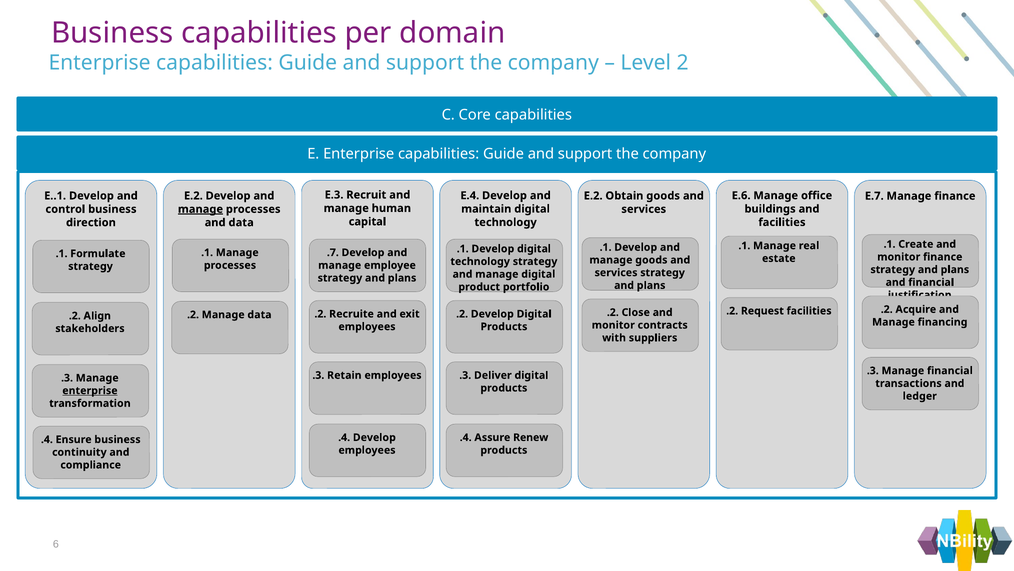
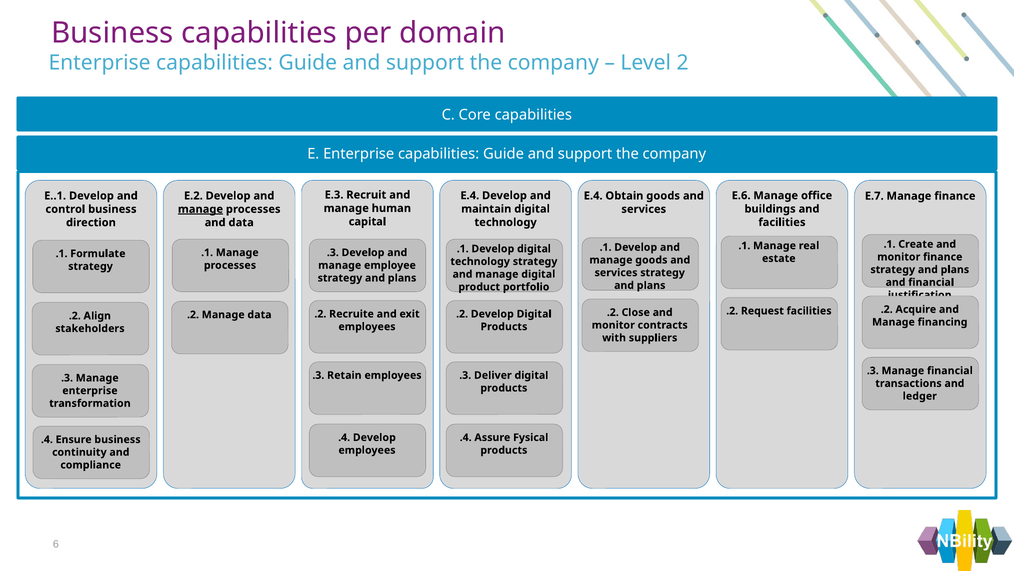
E.2: E.2 -> E.4 (593, 196)
.7: .7 -> .3 (333, 252)
enterprise underline: present -> none (90, 390)
Renew: Renew -> Fysical (531, 437)
